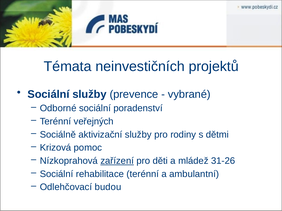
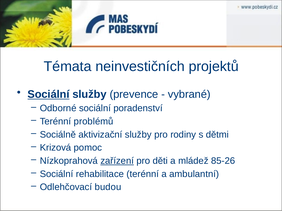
Sociální underline: none -> present (48, 95)
veřejných: veřejných -> problémů (94, 122)
31-26: 31-26 -> 85-26 (223, 161)
